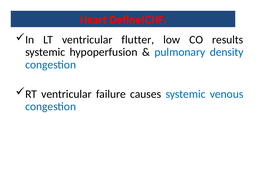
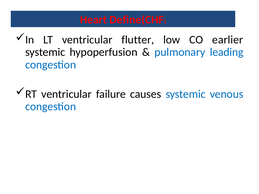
results: results -> earlier (228, 40)
density: density -> leading (227, 52)
